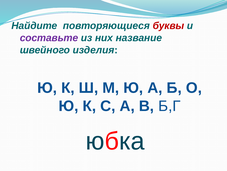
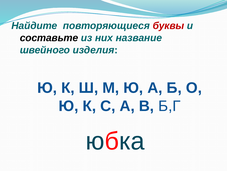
составьте colour: purple -> black (49, 38)
